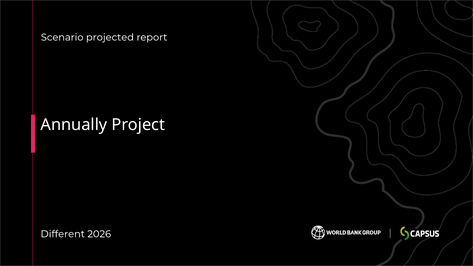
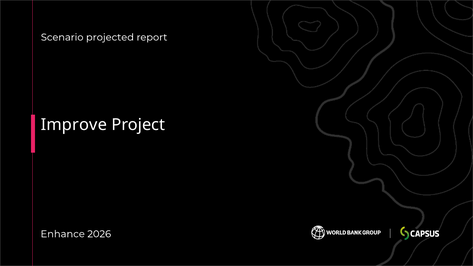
Annually: Annually -> Improve (74, 125)
Different: Different -> Enhance (63, 234)
